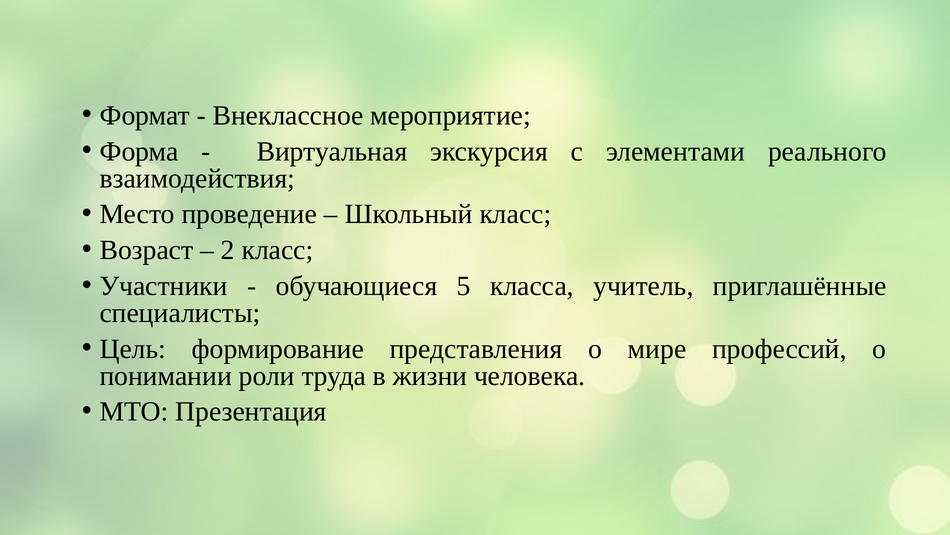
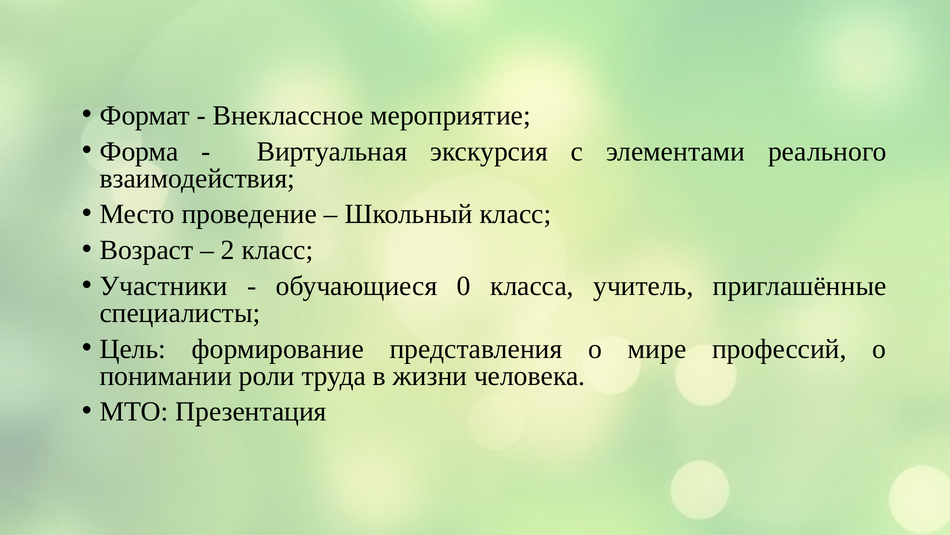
5: 5 -> 0 (464, 286)
